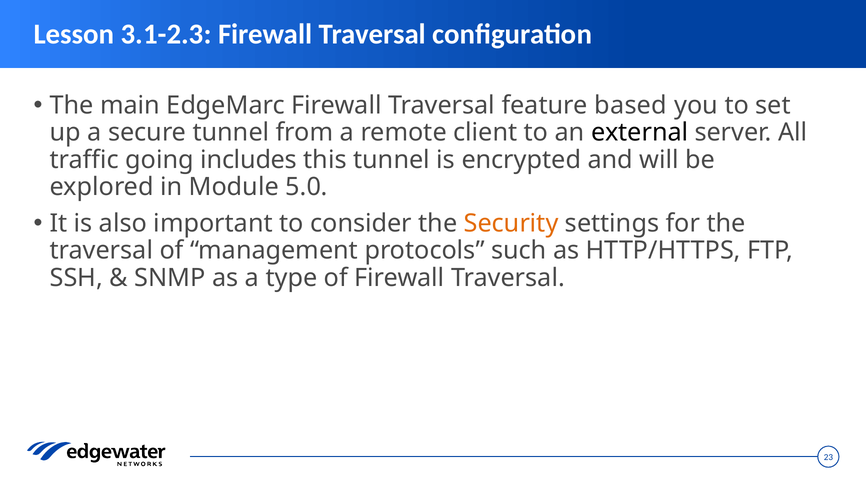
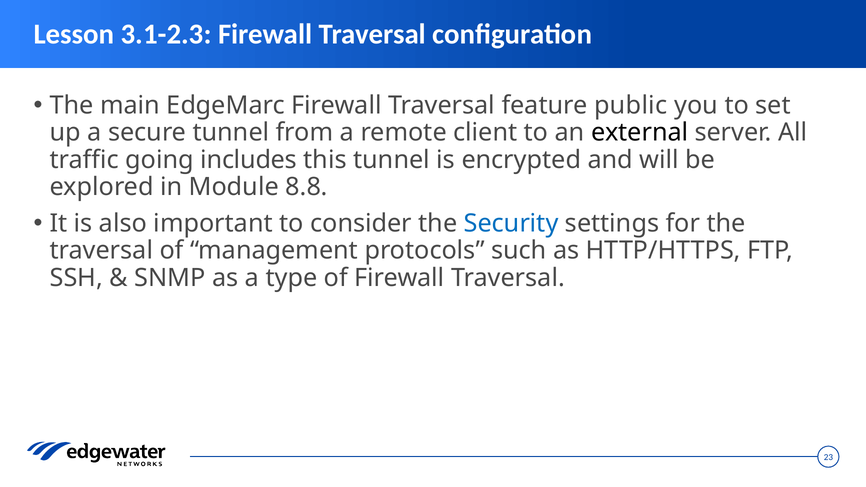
based: based -> public (631, 105)
5.0: 5.0 -> 8.8 (307, 187)
Security colour: orange -> blue (511, 223)
